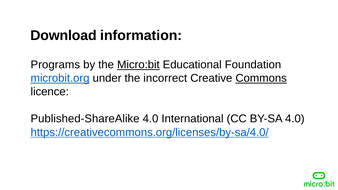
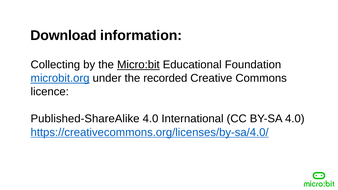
Programs: Programs -> Collecting (55, 65)
incorrect: incorrect -> recorded (165, 78)
Commons underline: present -> none (261, 78)
